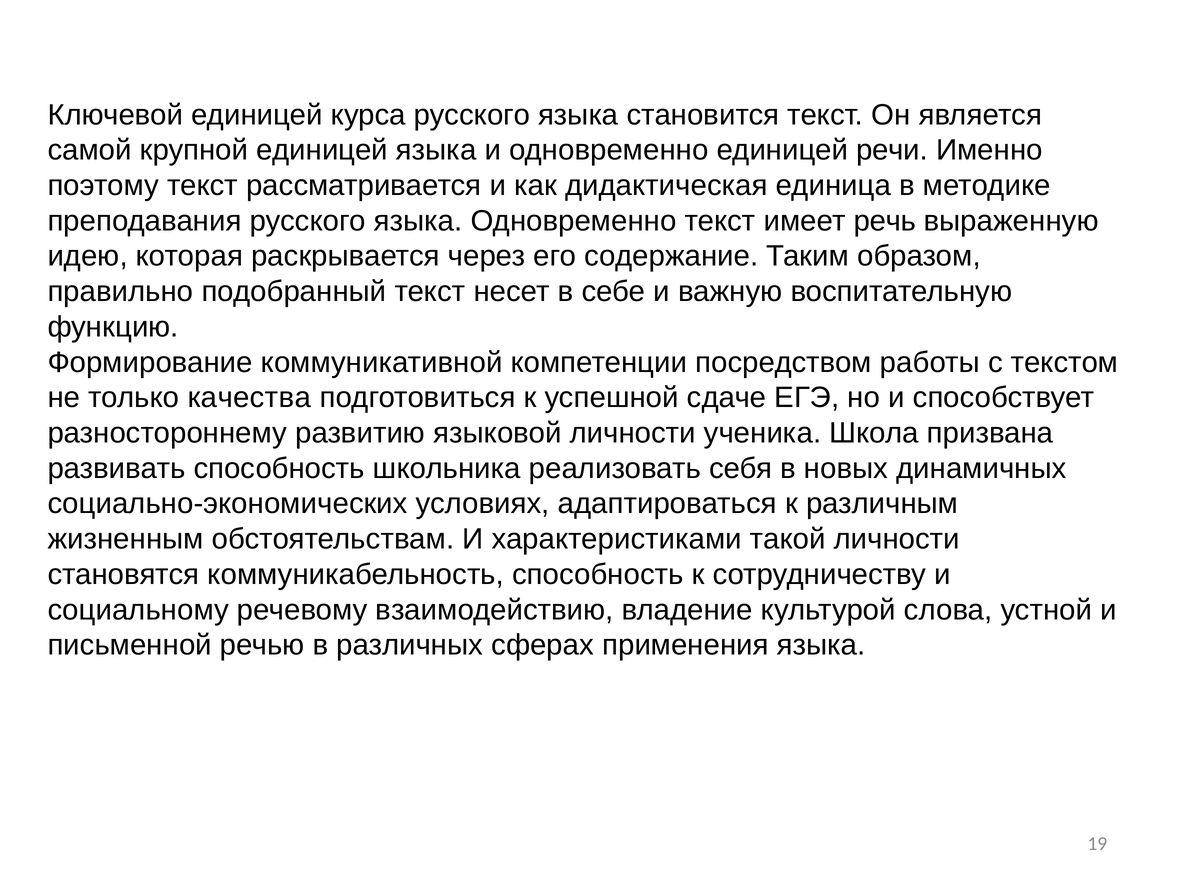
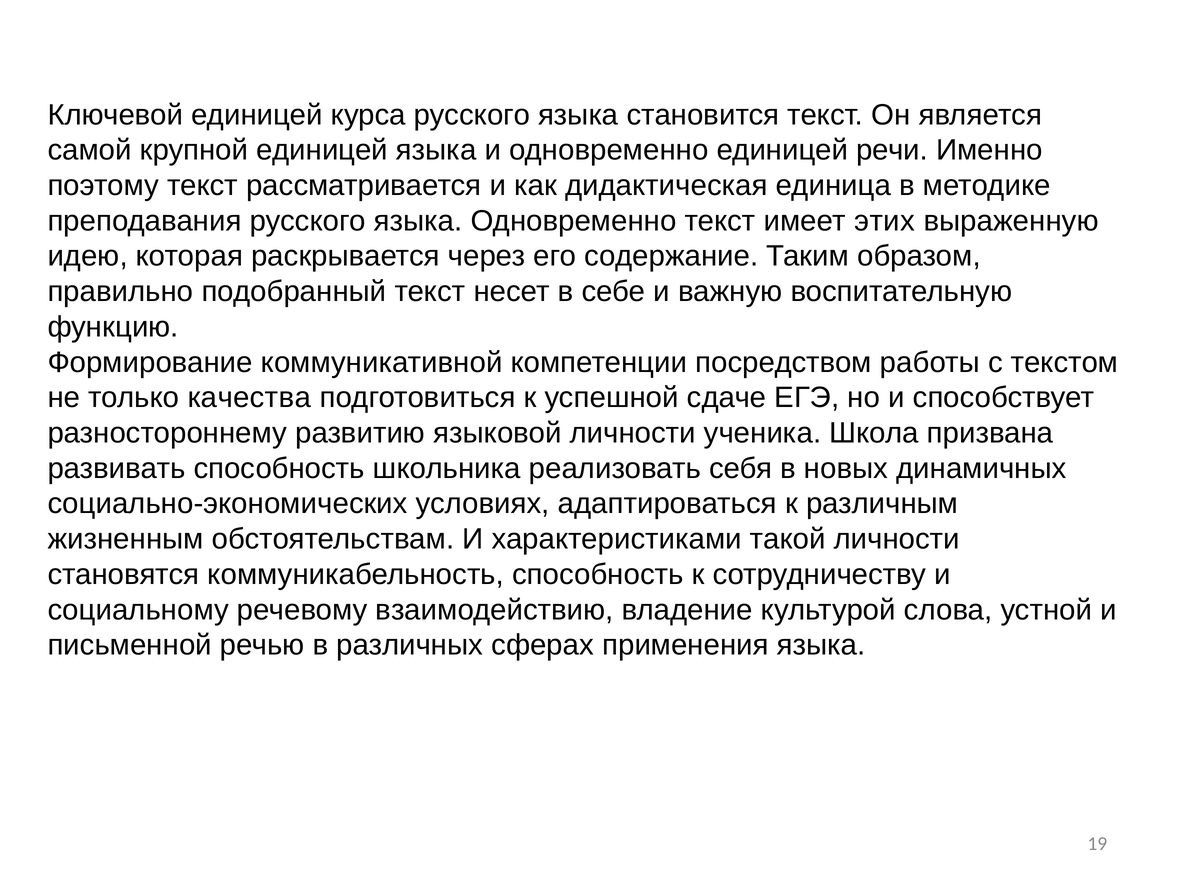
речь: речь -> этих (885, 221)
